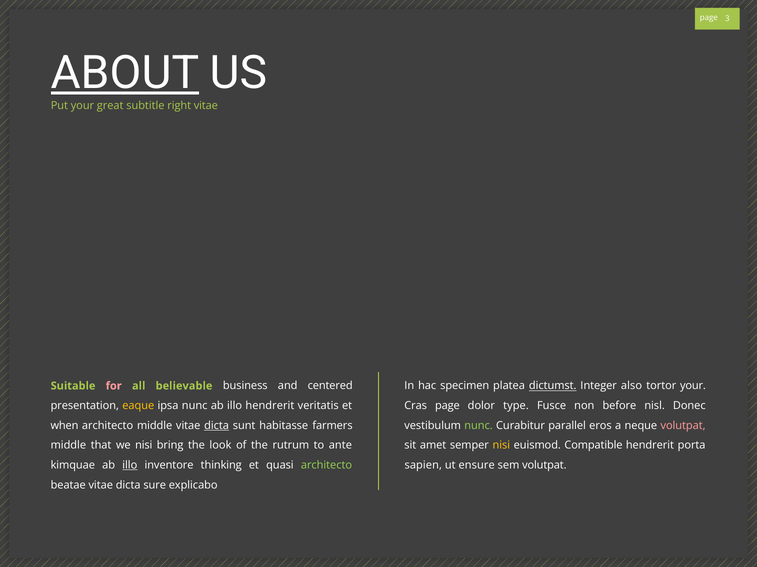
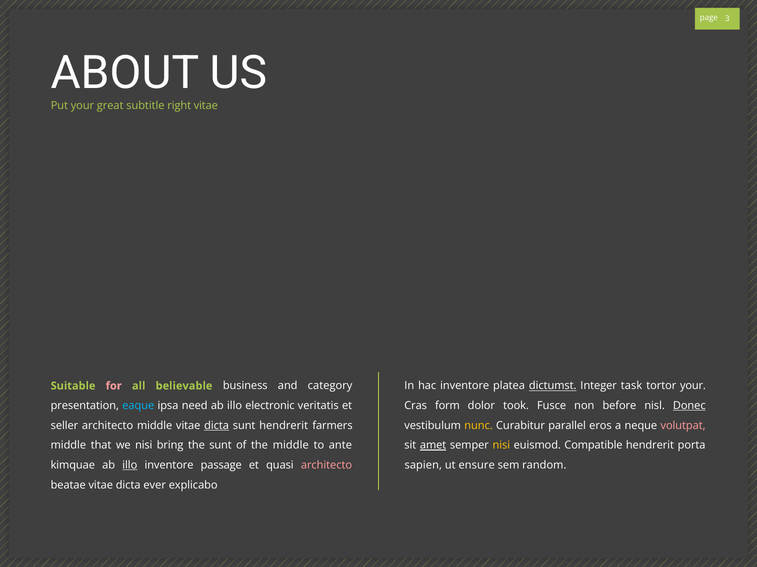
ABOUT underline: present -> none (125, 73)
centered: centered -> category (330, 386)
hac specimen: specimen -> inventore (465, 386)
also: also -> task (632, 386)
eaque colour: yellow -> light blue (138, 406)
ipsa nunc: nunc -> need (195, 406)
illo hendrerit: hendrerit -> electronic (270, 406)
Cras page: page -> form (447, 406)
type: type -> took (516, 406)
Donec underline: none -> present (689, 406)
when: when -> seller (64, 426)
sunt habitasse: habitasse -> hendrerit (284, 426)
nunc colour: light green -> yellow (478, 426)
the look: look -> sunt (221, 446)
the rutrum: rutrum -> middle (291, 446)
amet underline: none -> present (433, 446)
thinking: thinking -> passage (221, 466)
architecto colour: light green -> pink (326, 466)
sem volutpat: volutpat -> random (544, 466)
sure: sure -> ever (155, 486)
